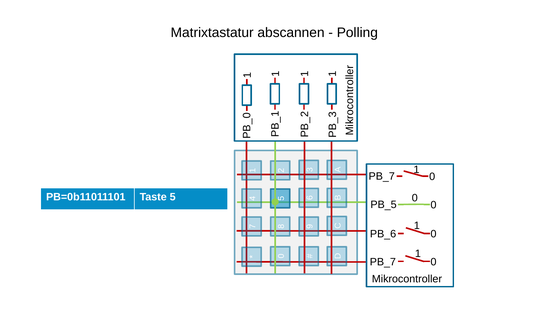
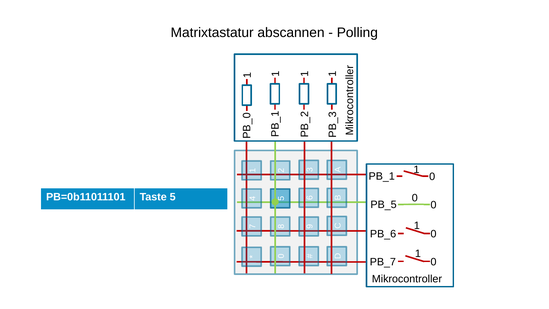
PB_7: PB_7 -> PB_1 (382, 176)
